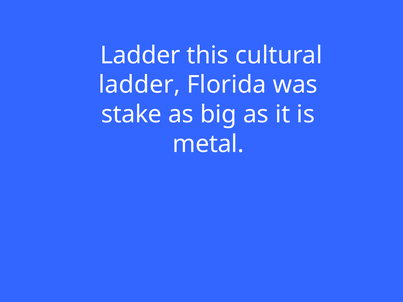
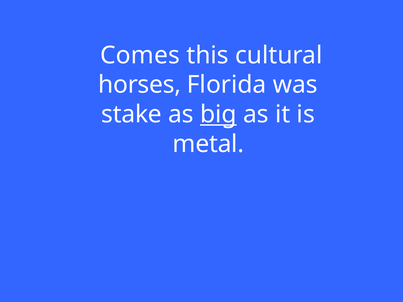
Ladder: Ladder -> Comes (140, 55)
ladder: ladder -> horses (140, 85)
big underline: none -> present (218, 114)
